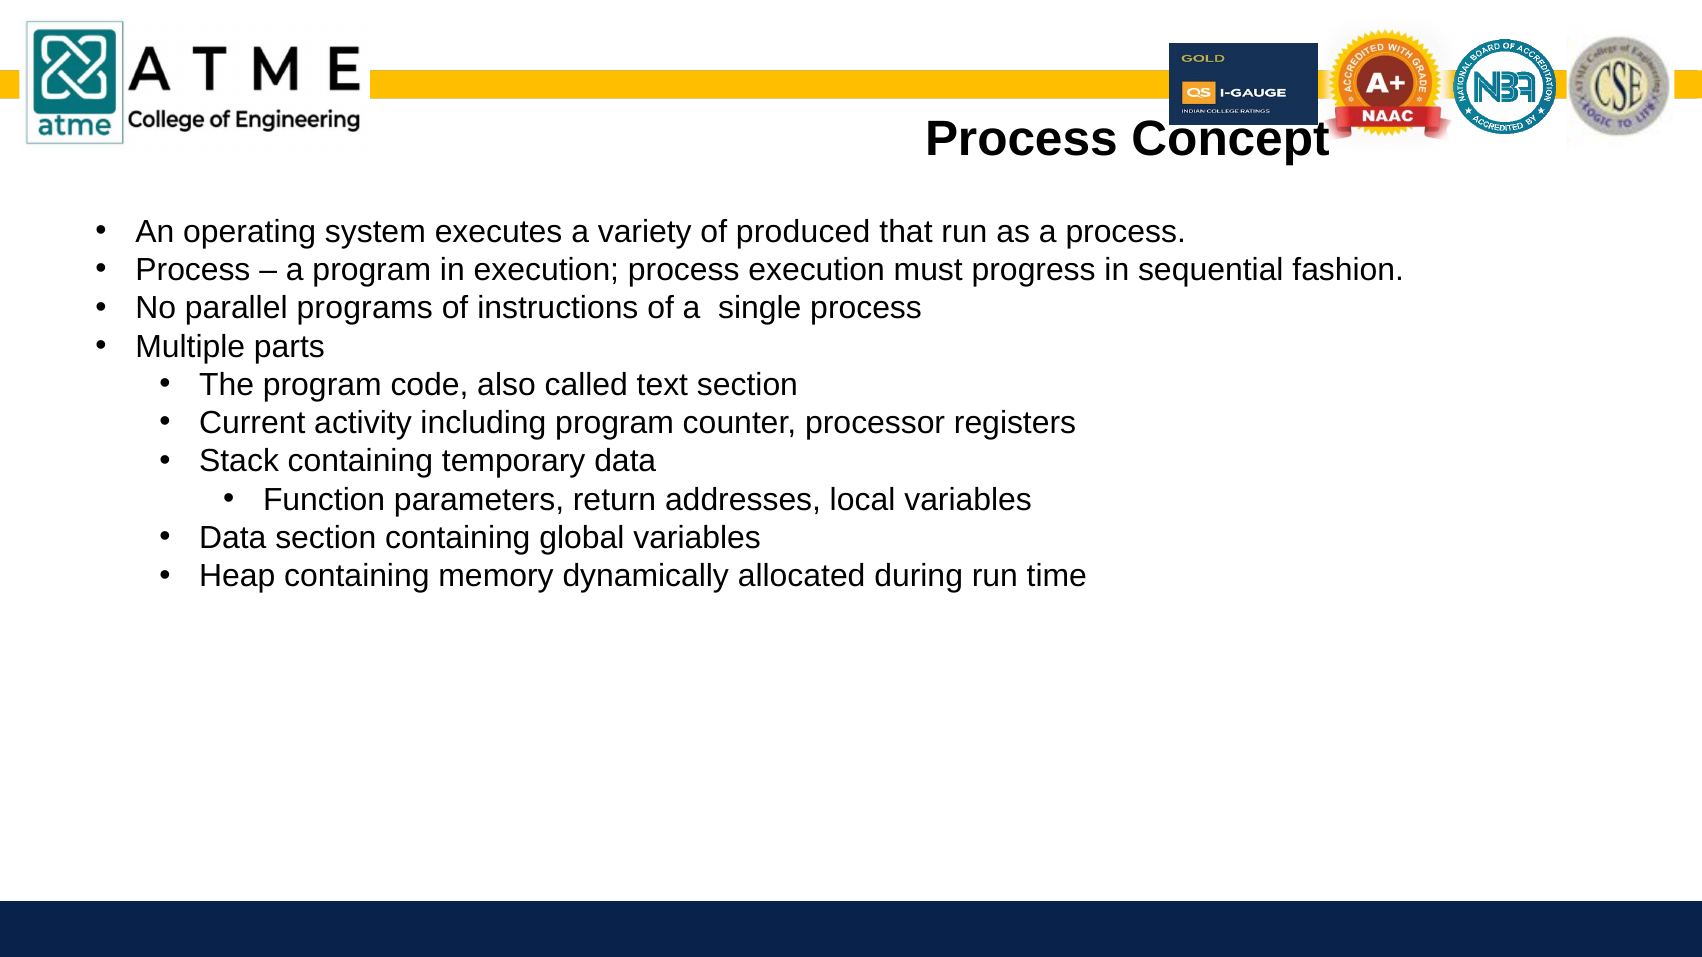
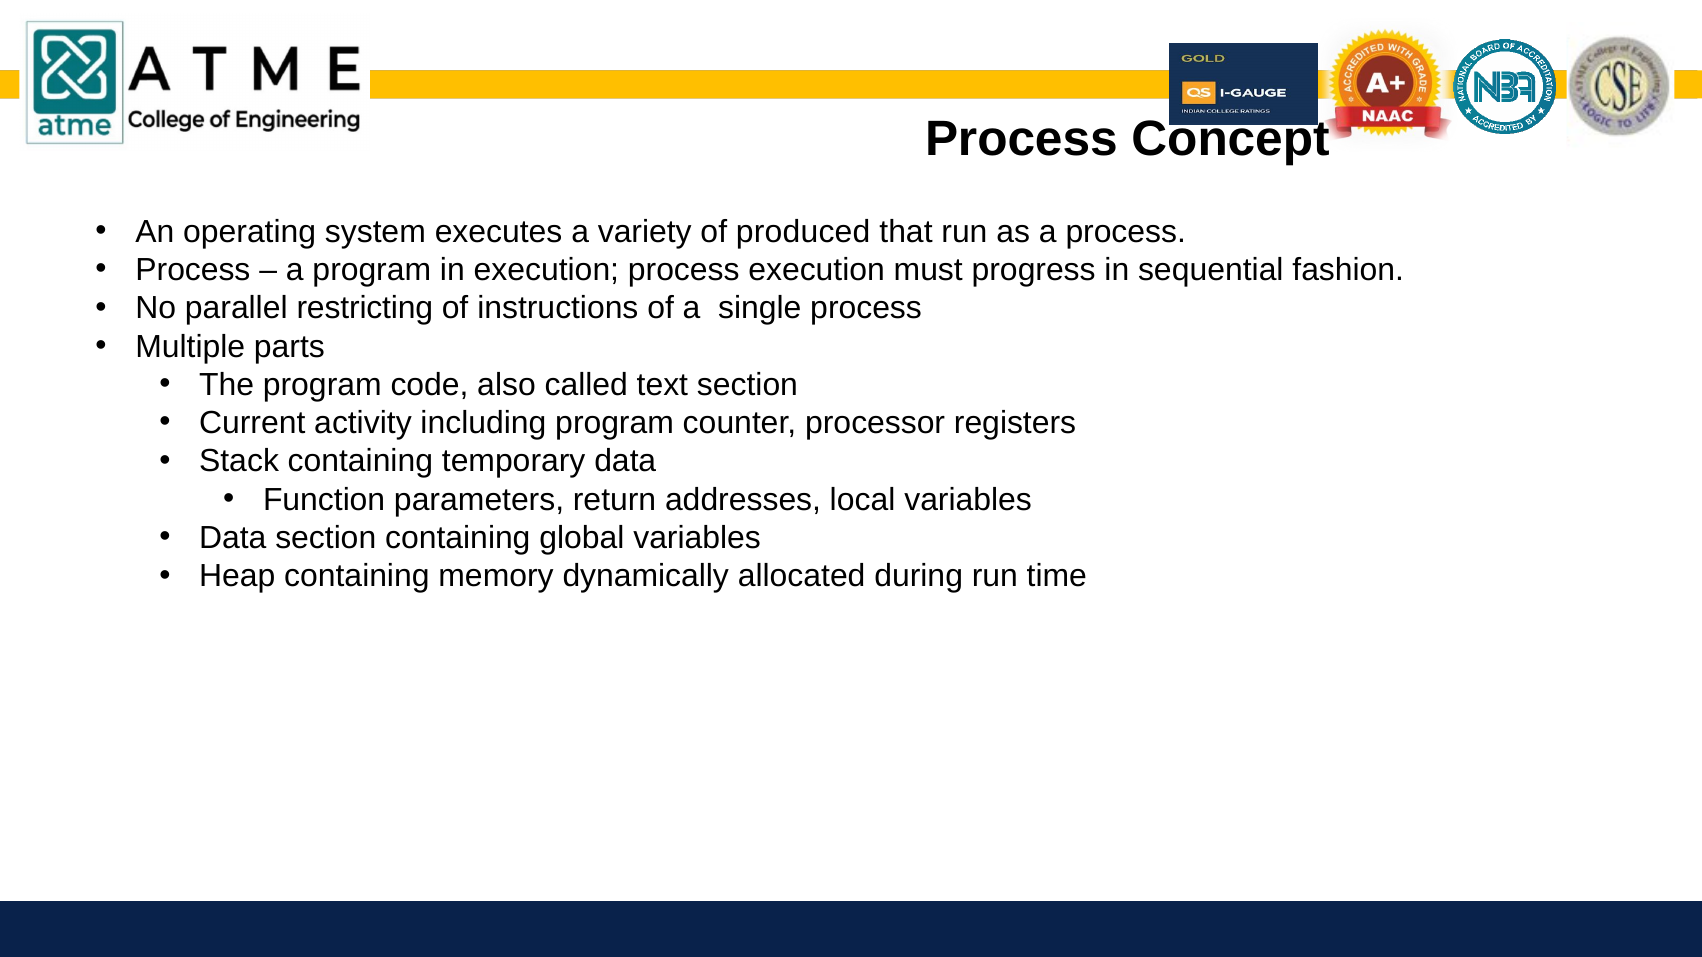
programs: programs -> restricting (365, 308)
